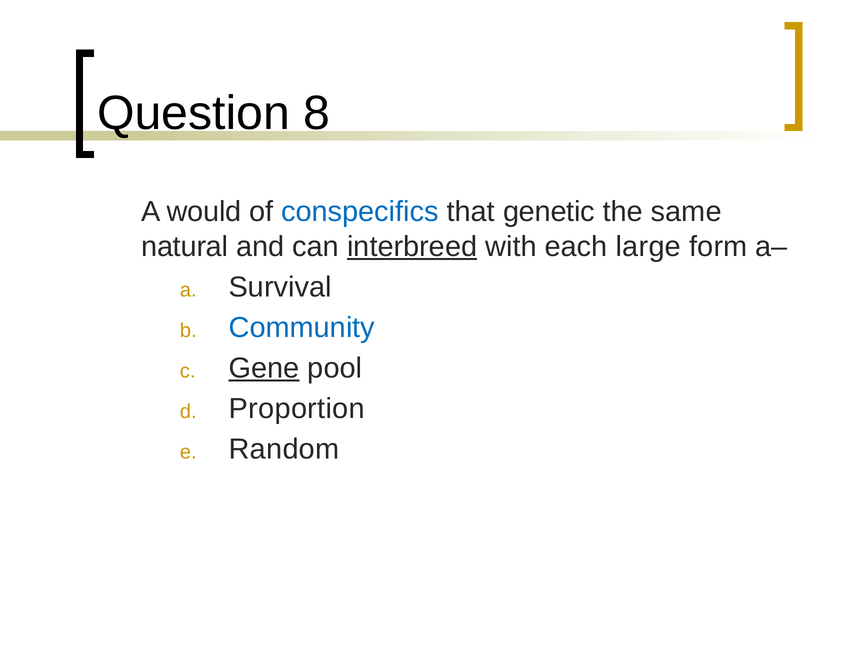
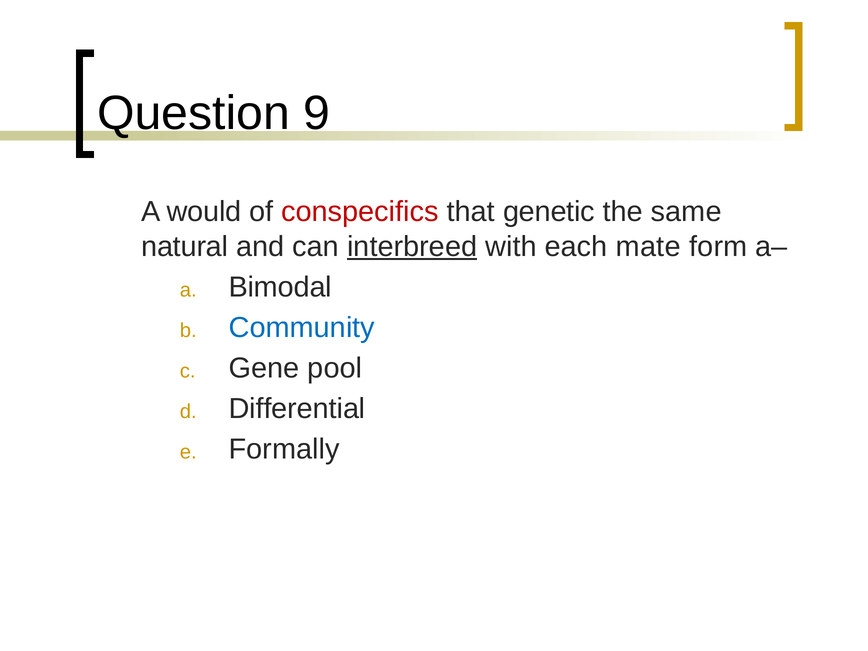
8: 8 -> 9 (317, 113)
conspecifics colour: blue -> red (360, 212)
large: large -> mate (648, 247)
Survival: Survival -> Bimodal (280, 287)
Gene underline: present -> none (264, 368)
Proportion: Proportion -> Differential (297, 408)
Random: Random -> Formally (284, 449)
